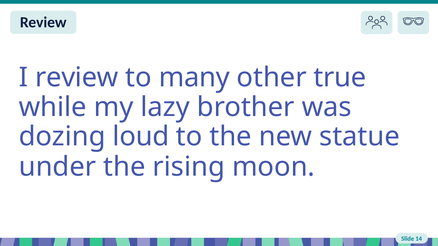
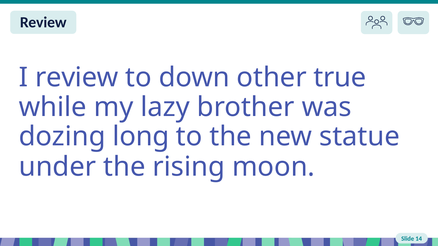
many: many -> down (194, 78)
loud: loud -> long (141, 137)
